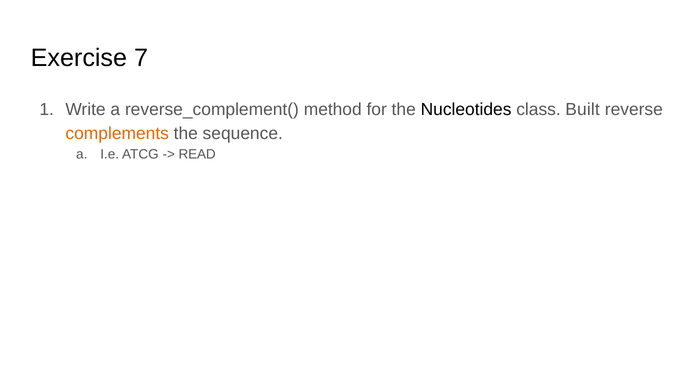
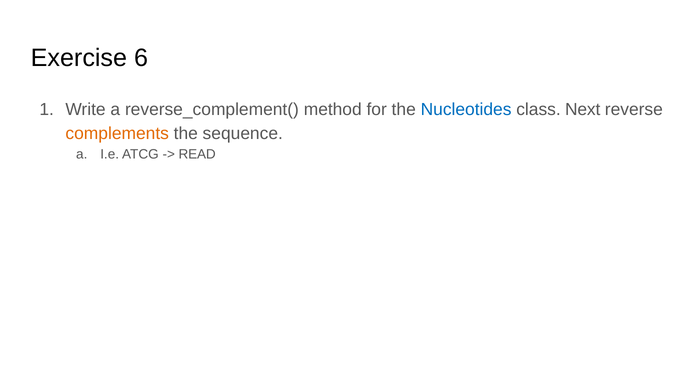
7: 7 -> 6 (141, 58)
Nucleotides colour: black -> blue (466, 109)
Built: Built -> Next (583, 109)
